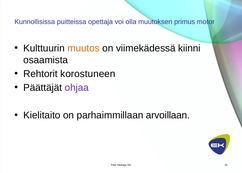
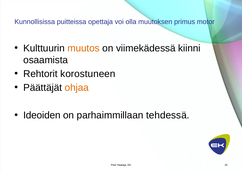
ohjaa colour: purple -> orange (77, 87)
Kielitaito: Kielitaito -> Ideoiden (42, 115)
arvoillaan: arvoillaan -> tehdessä (168, 115)
